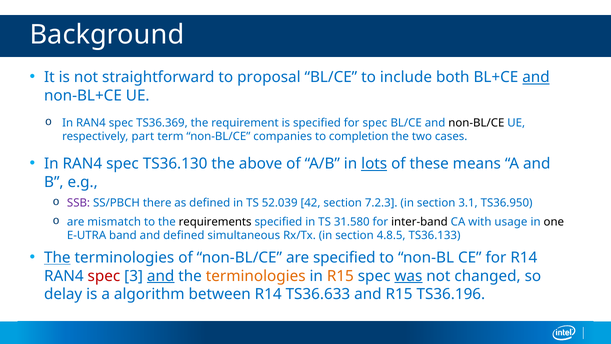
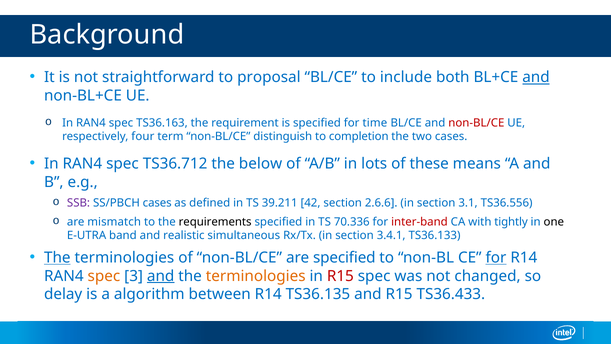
TS36.369: TS36.369 -> TS36.163 (162, 123)
for spec: spec -> time (375, 123)
non-BL/CE colour: black -> red (476, 123)
part: part -> four (143, 137)
companies: companies -> distinguish (283, 137)
TS36.130: TS36.130 -> TS36.712 (175, 164)
above: above -> below (261, 164)
lots underline: present -> none (374, 164)
SS/PBCH there: there -> cases (157, 203)
52.039: 52.039 -> 39.211 (280, 203)
7.2.3: 7.2.3 -> 2.6.6 (381, 203)
TS36.950: TS36.950 -> TS36.556 (507, 203)
31.580: 31.580 -> 70.336 (352, 222)
inter-band colour: black -> red (419, 222)
usage: usage -> tightly (511, 222)
and defined: defined -> realistic (184, 235)
4.8.5: 4.8.5 -> 3.4.1 (391, 235)
for underline: none -> present (496, 257)
spec colour: red -> orange (104, 276)
R15 colour: orange -> red (340, 276)
was underline: present -> none (408, 276)
TS36.633: TS36.633 -> TS36.135 (318, 294)
TS36.196: TS36.196 -> TS36.433 (451, 294)
